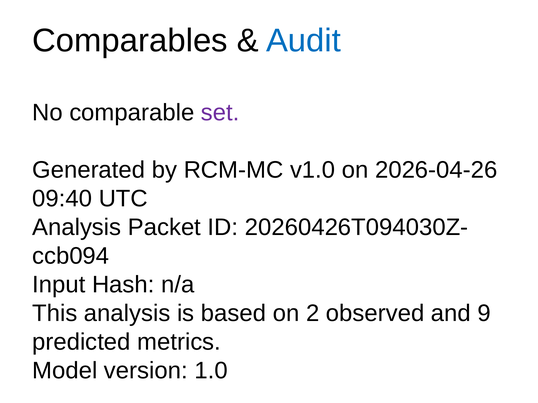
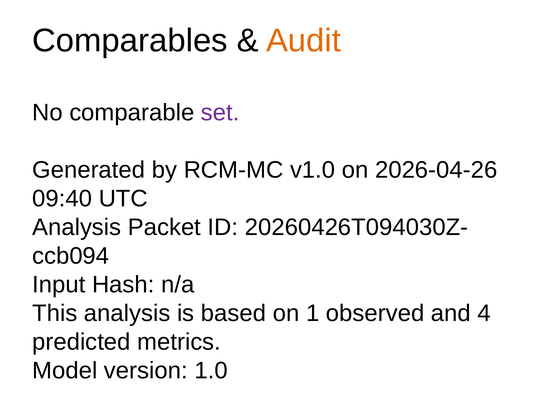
Audit colour: blue -> orange (304, 41)
2: 2 -> 1 (313, 314)
9: 9 -> 4 (484, 314)
